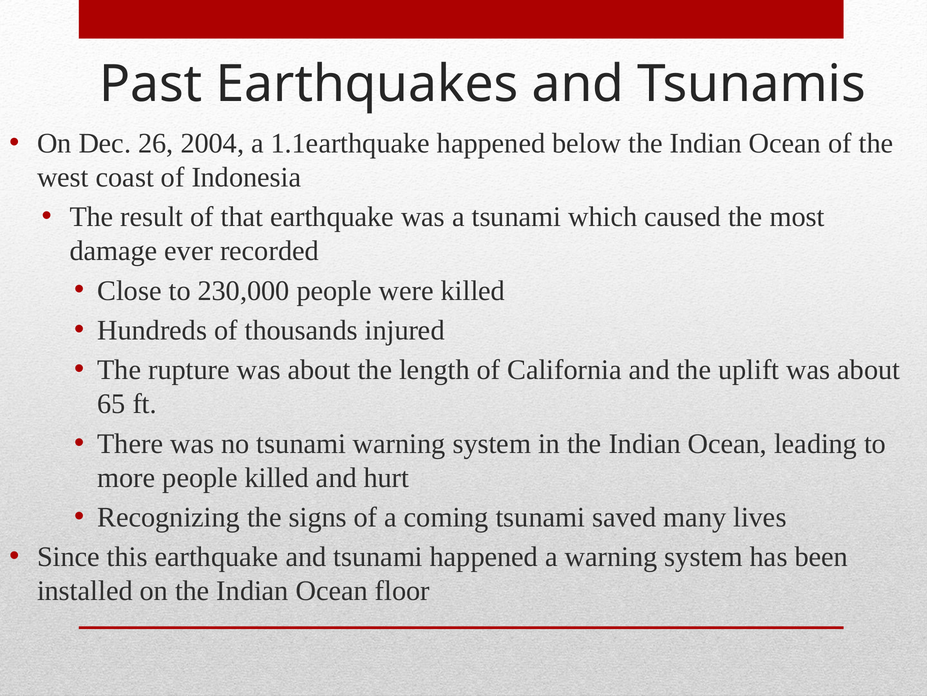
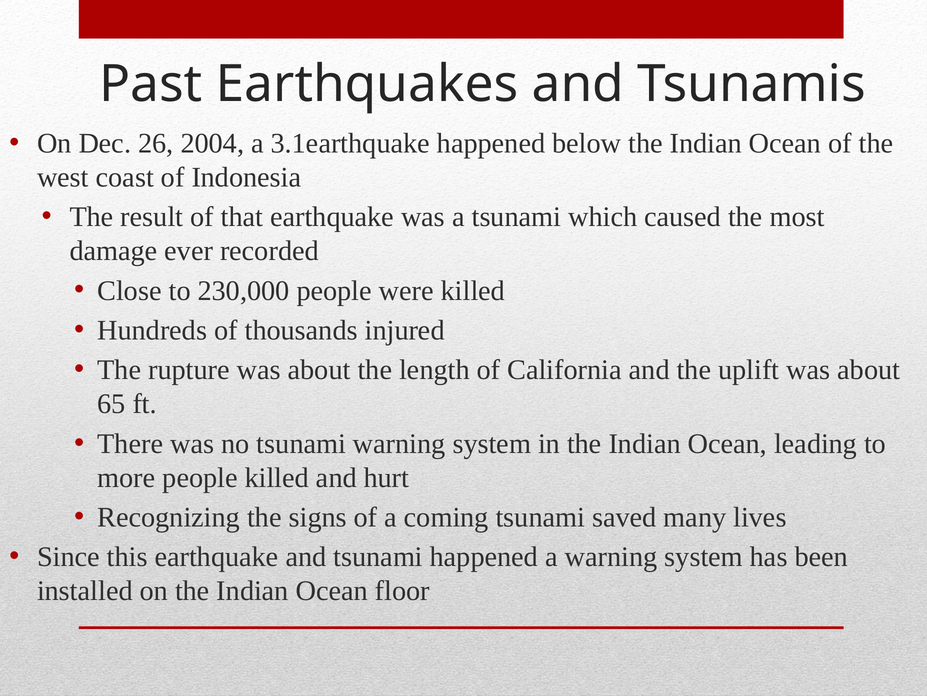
1.1earthquake: 1.1earthquake -> 3.1earthquake (350, 143)
